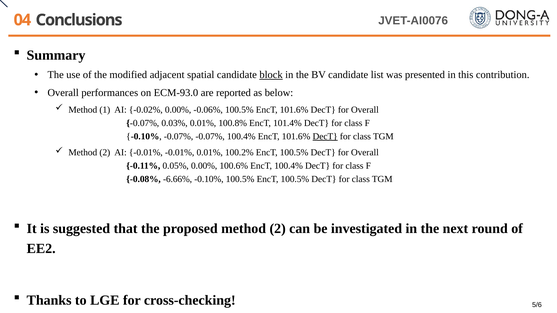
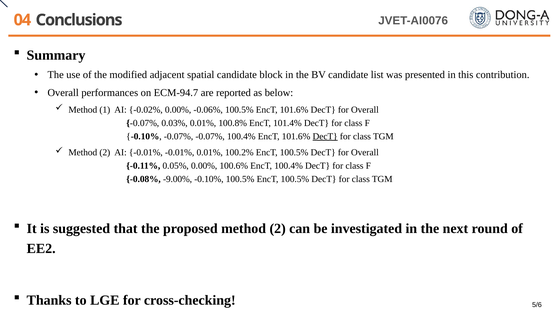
block underline: present -> none (271, 75)
ECM-93.0: ECM-93.0 -> ECM-94.7 (176, 93)
-6.66%: -6.66% -> -9.00% (178, 179)
